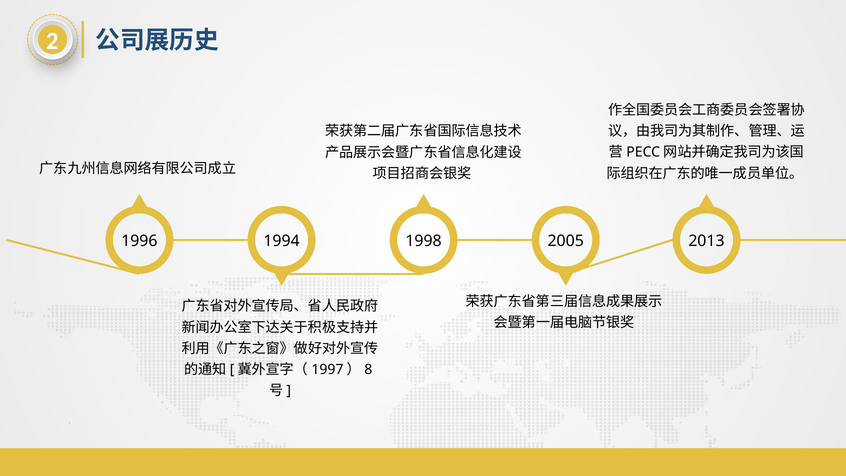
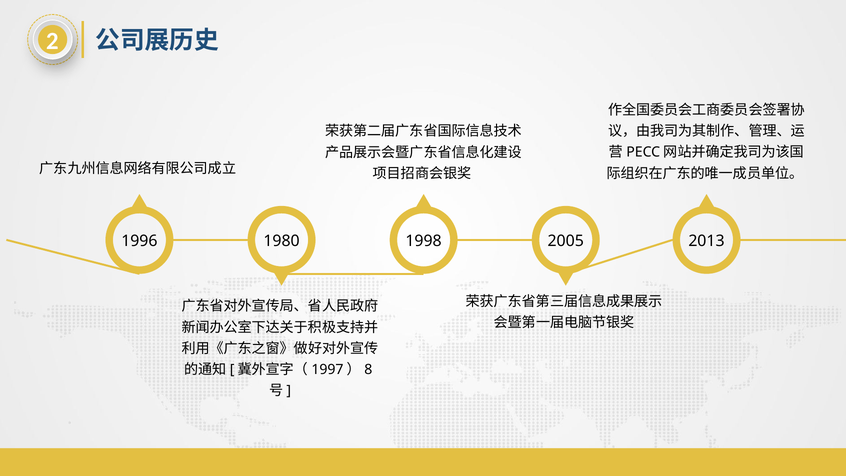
1994: 1994 -> 1980 (282, 241)
